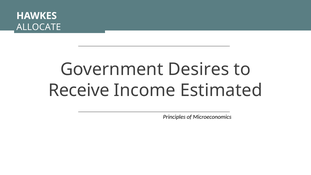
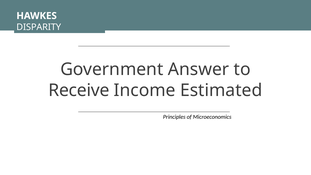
ALLOCATE: ALLOCATE -> DISPARITY (39, 27)
Desires: Desires -> Answer (199, 69)
